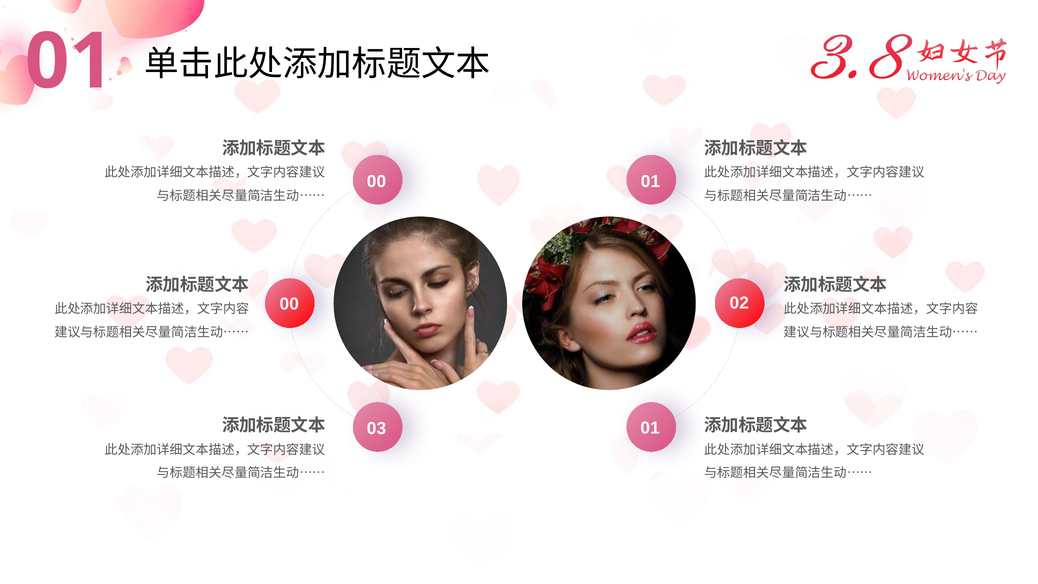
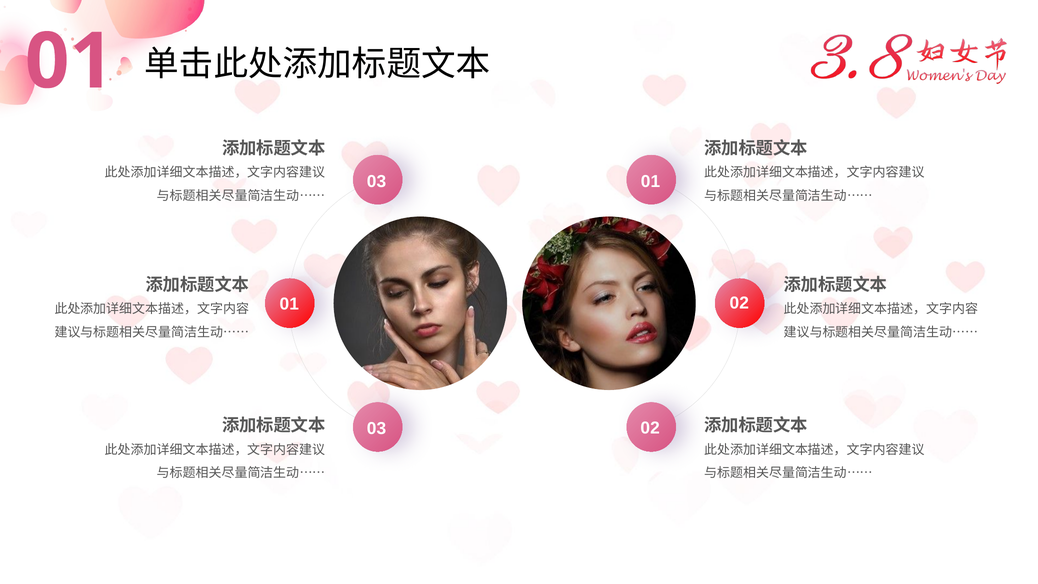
0: 0 -> 3 (381, 181)
0: 0 -> 1 (294, 304)
1: 1 -> 2 (655, 428)
